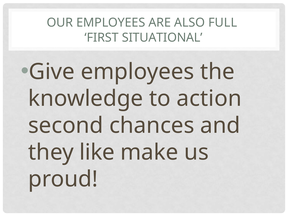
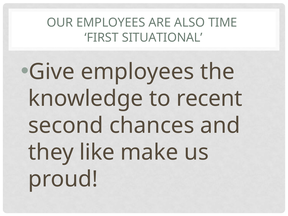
FULL: FULL -> TIME (223, 23)
action: action -> recent (209, 99)
